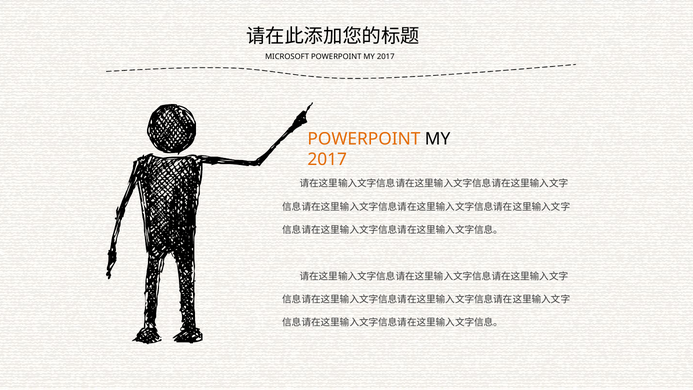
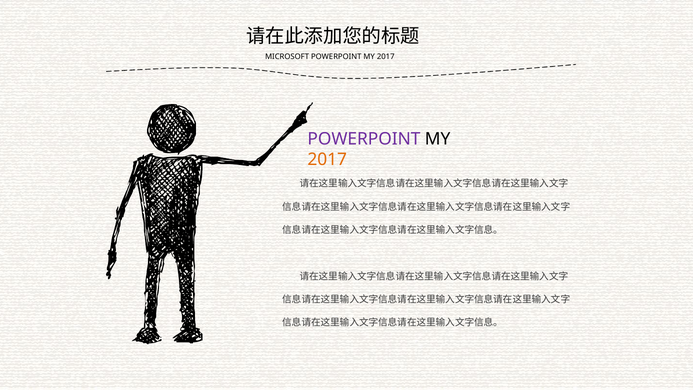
POWERPOINT colour: orange -> purple (364, 139)
